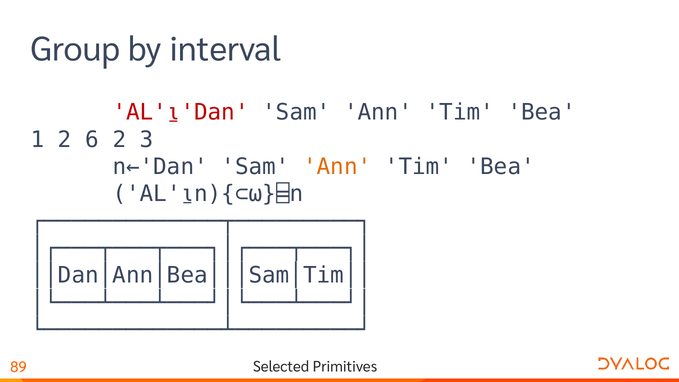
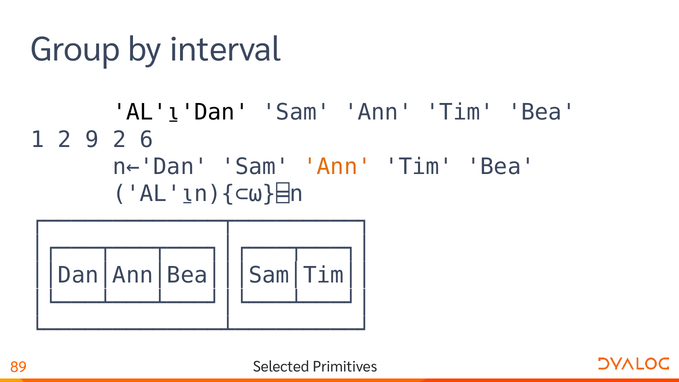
AL'⍸'Dan colour: red -> black (181, 113)
6: 6 -> 9 (92, 140)
3: 3 -> 6 (147, 140)
